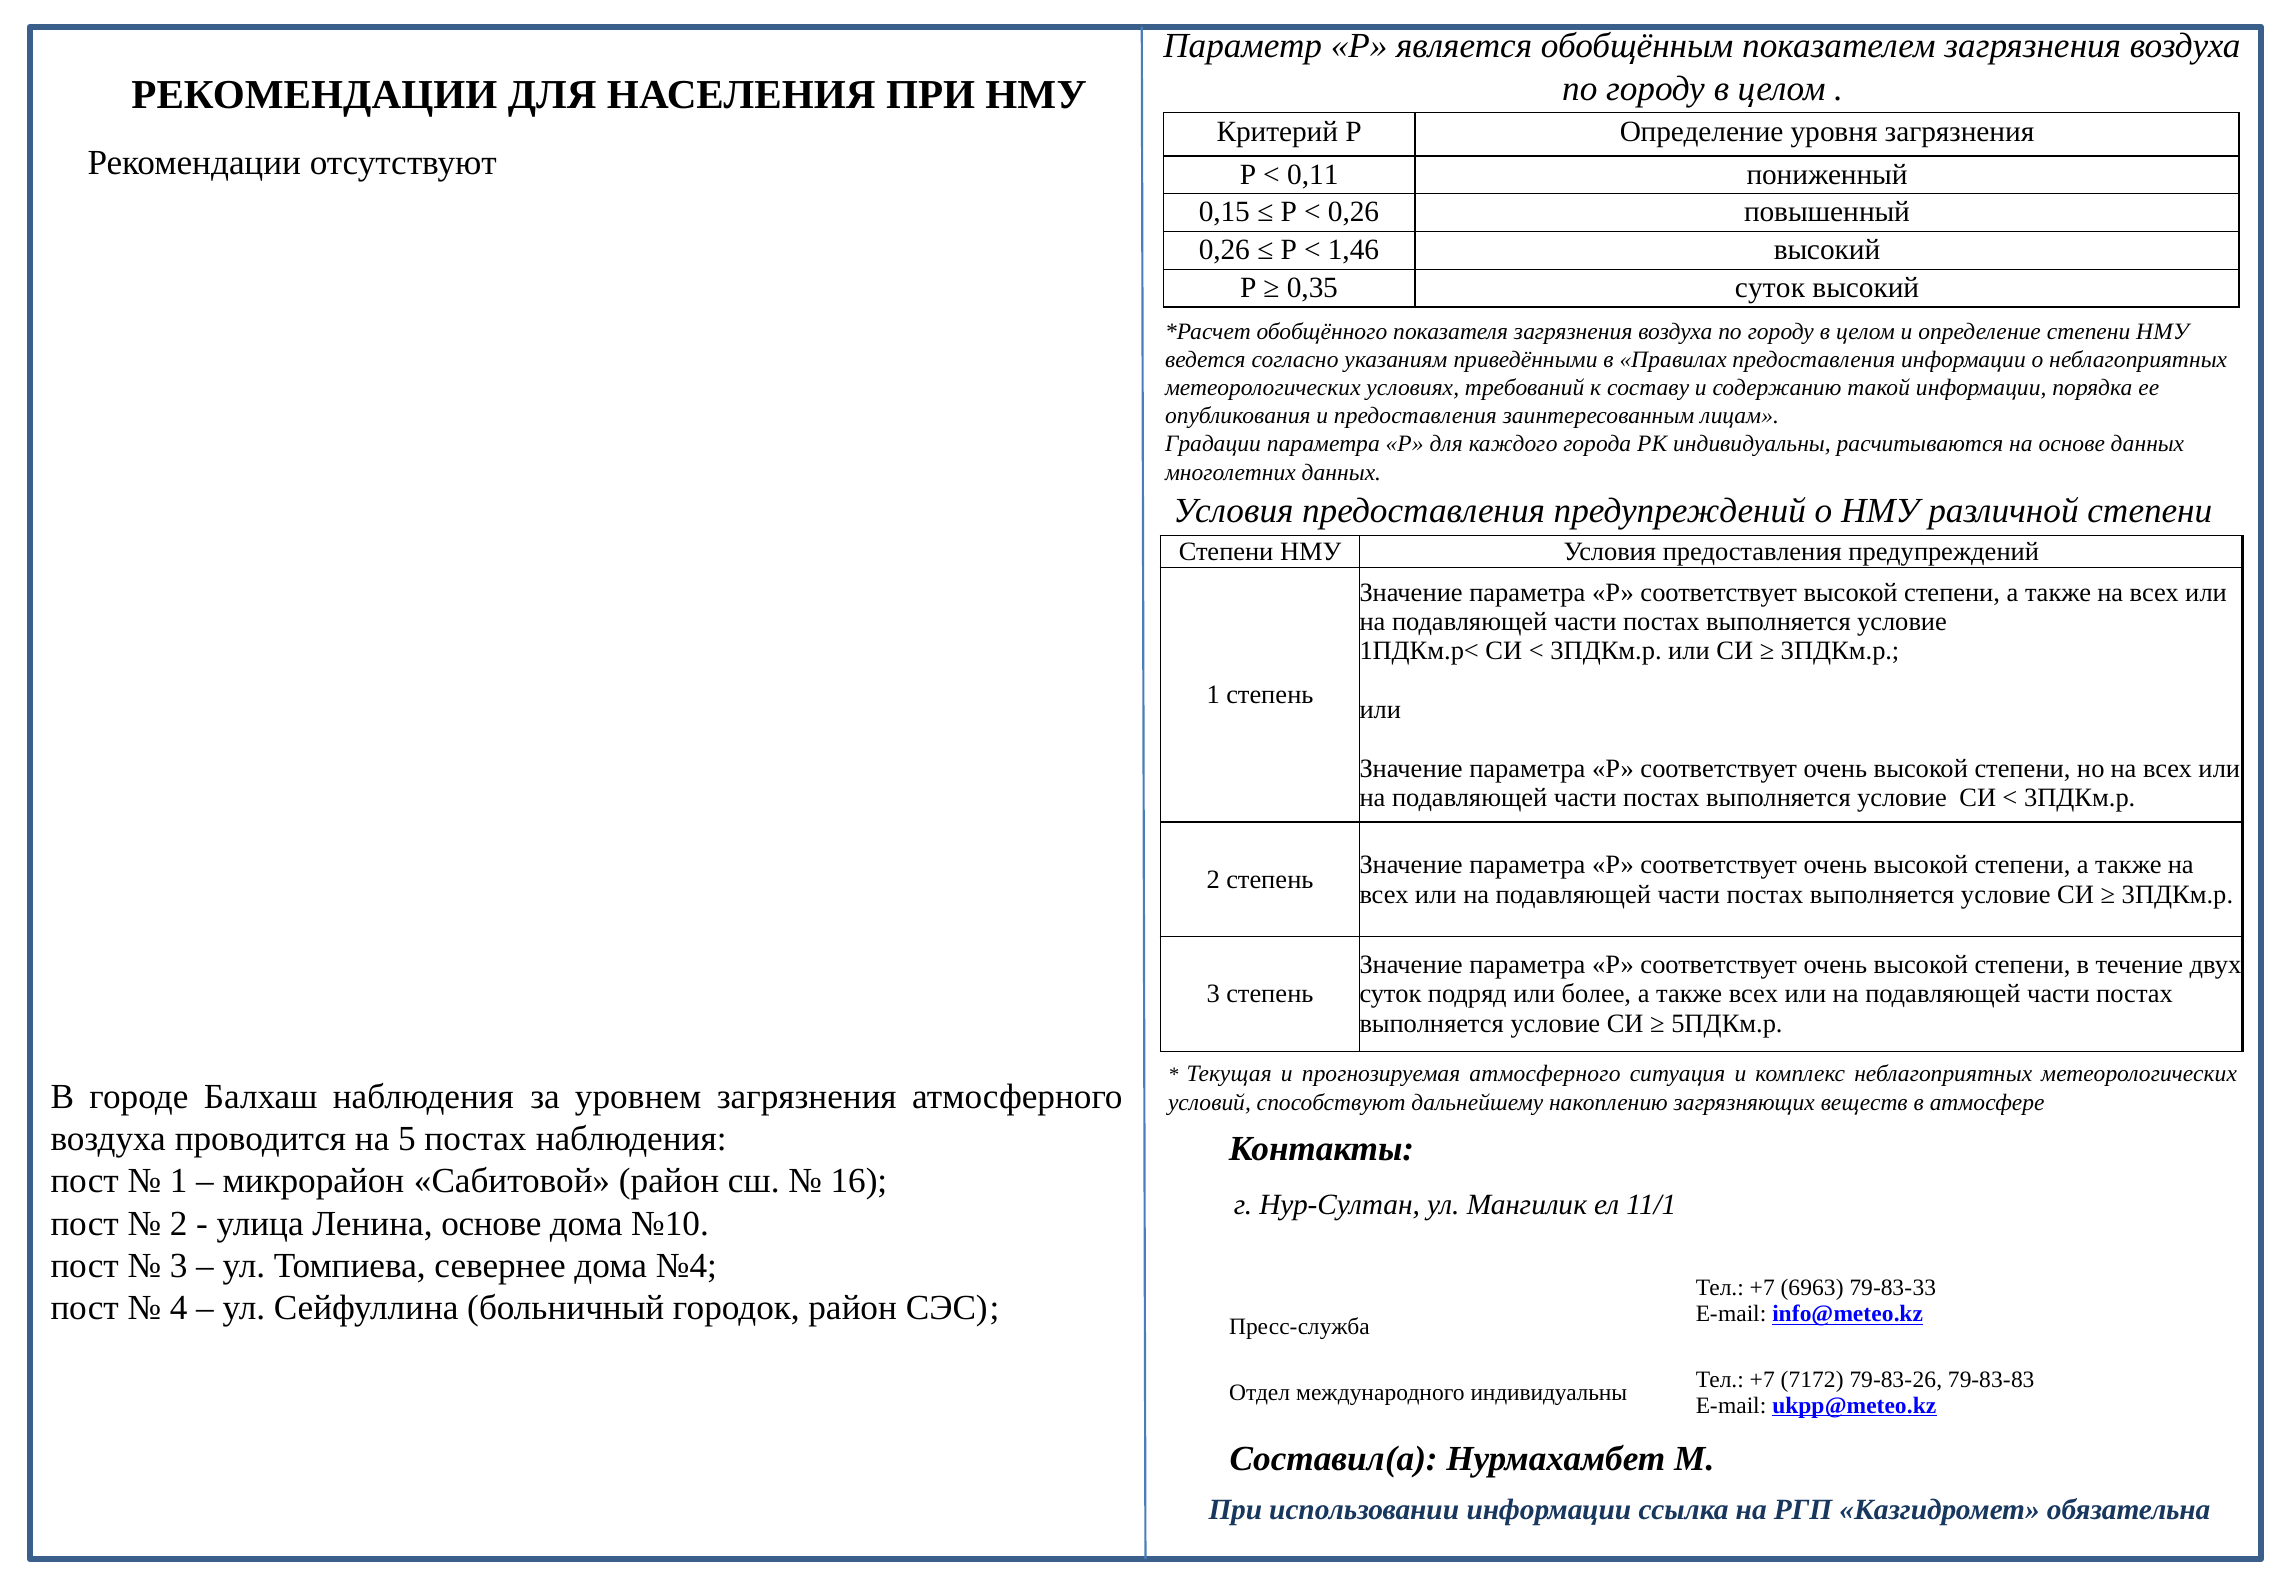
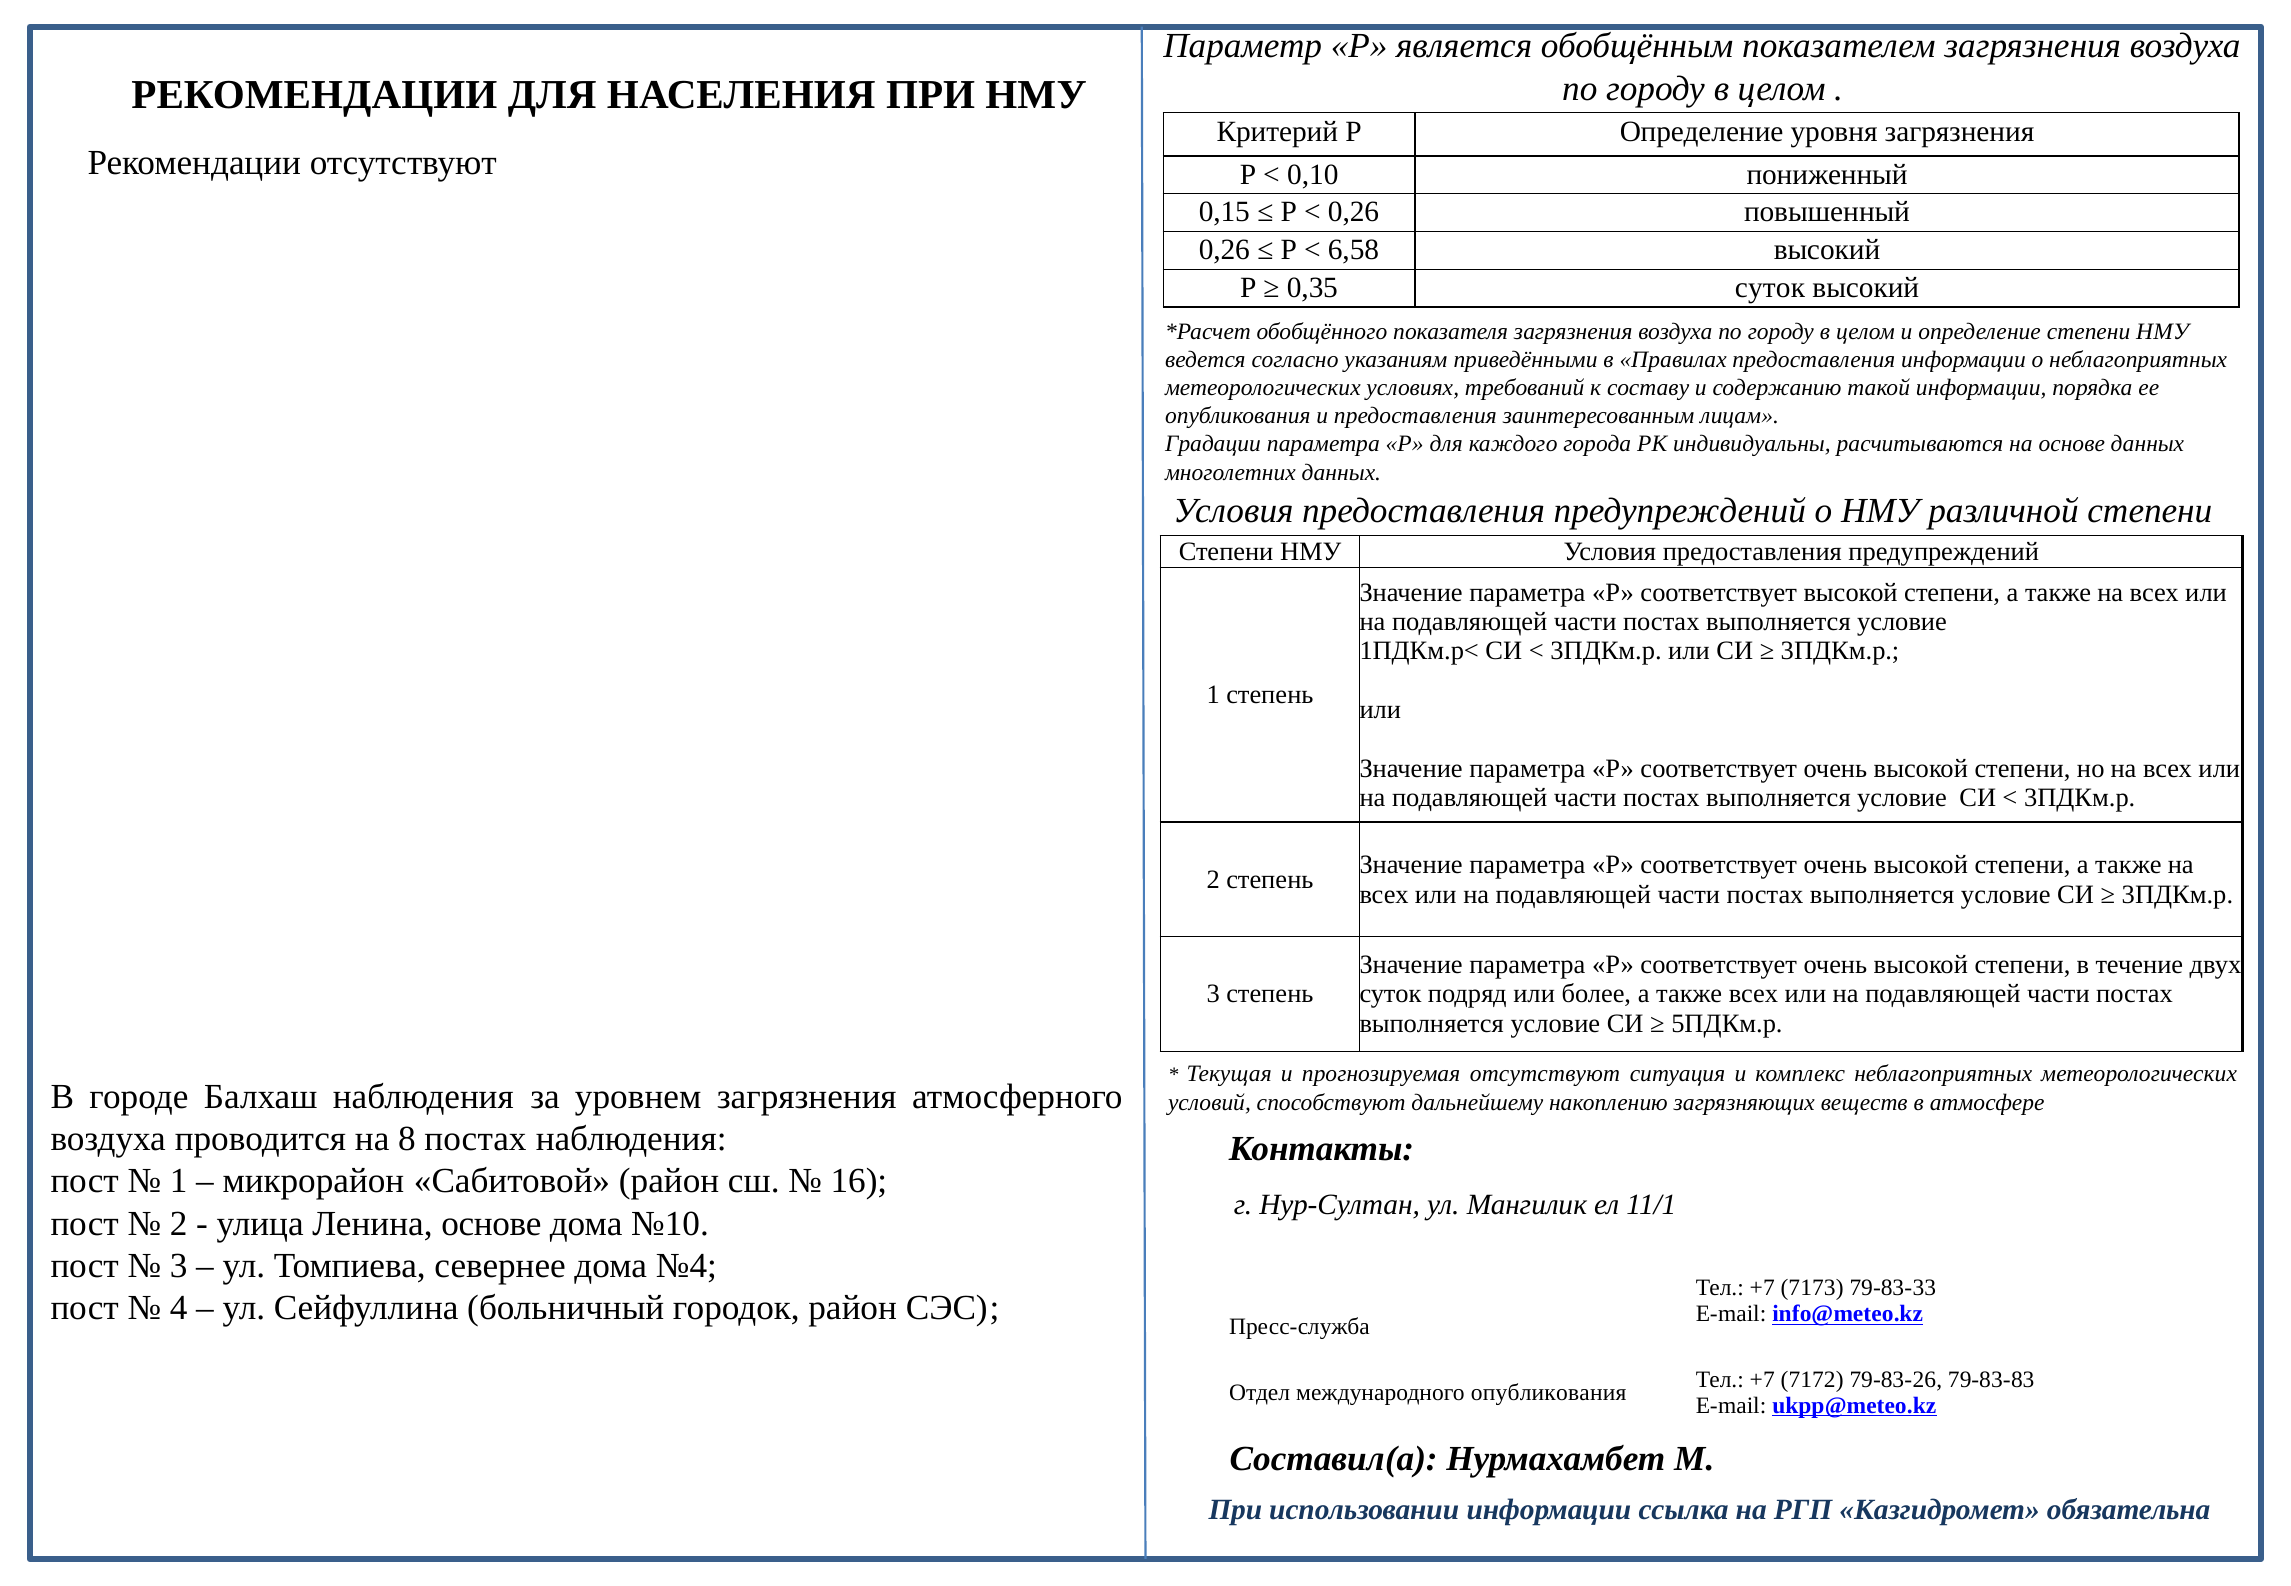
0,11: 0,11 -> 0,10 (1313, 174)
1,46: 1,46 -> 6,58 (1353, 250)
прогнозируемая атмосферного: атмосферного -> отсутствуют (1545, 1074)
5: 5 -> 8 (407, 1139)
6963: 6963 -> 7173 (1812, 1288)
международного индивидуальны: индивидуальны -> опубликования (1549, 1393)
